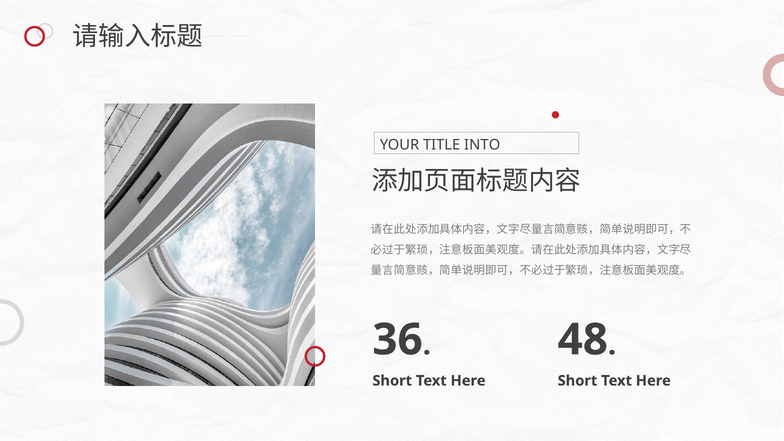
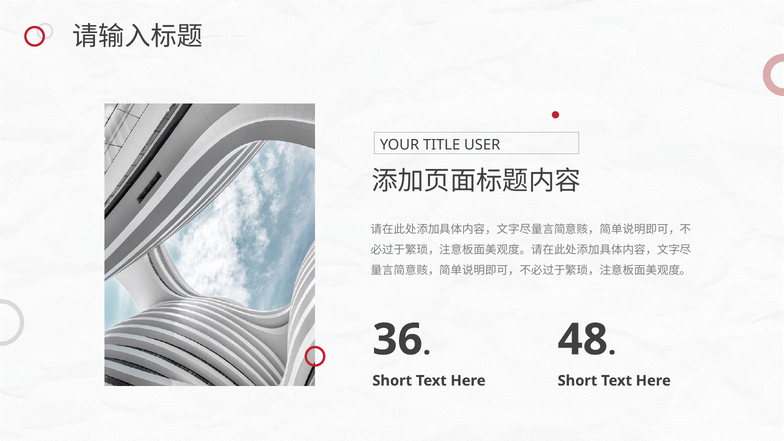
INTO: INTO -> USER (482, 145)
